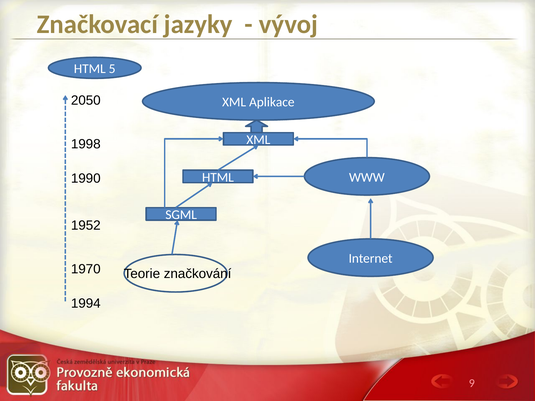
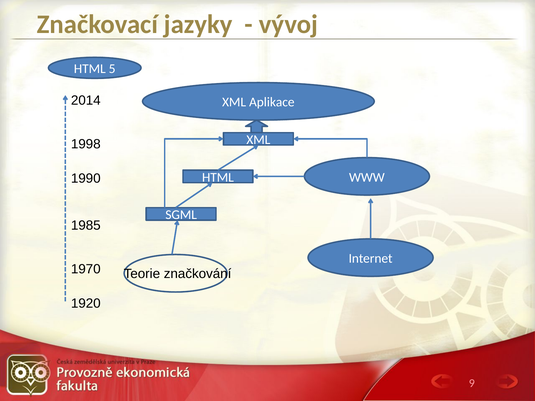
2050: 2050 -> 2014 (86, 100)
1952: 1952 -> 1985 (86, 226)
1994: 1994 -> 1920 (86, 304)
